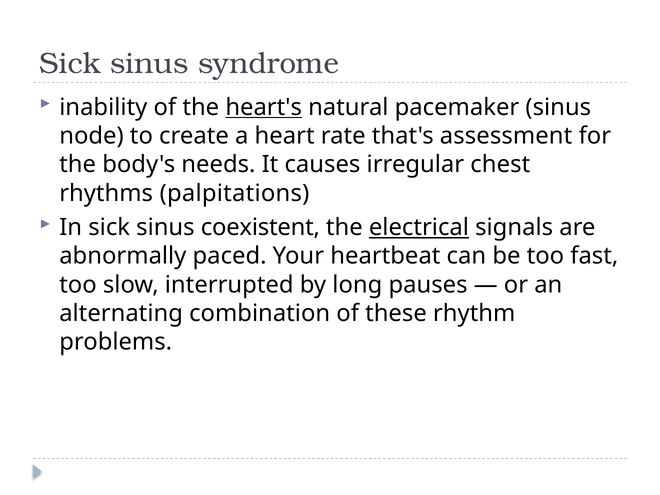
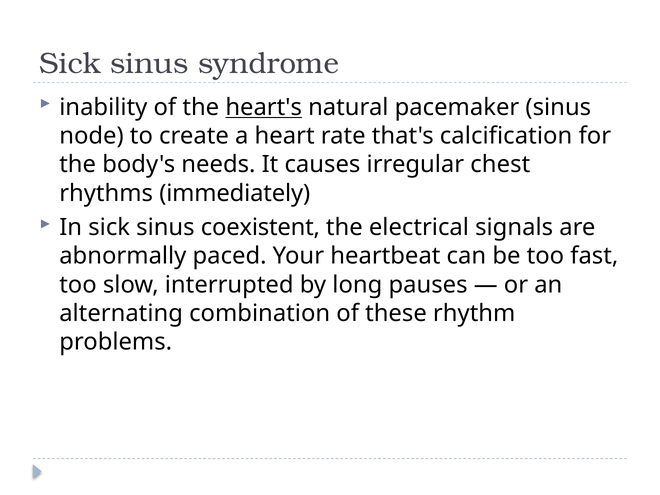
assessment: assessment -> calcification (506, 136)
palpitations: palpitations -> immediately (235, 193)
electrical underline: present -> none (419, 227)
